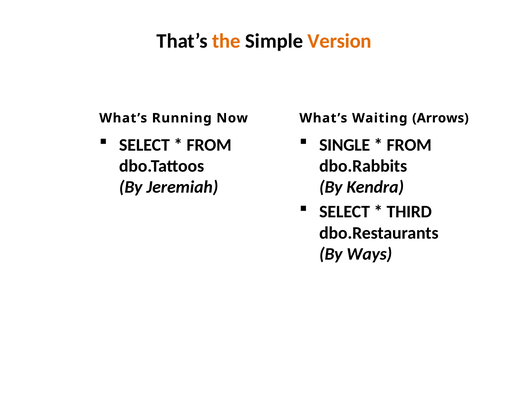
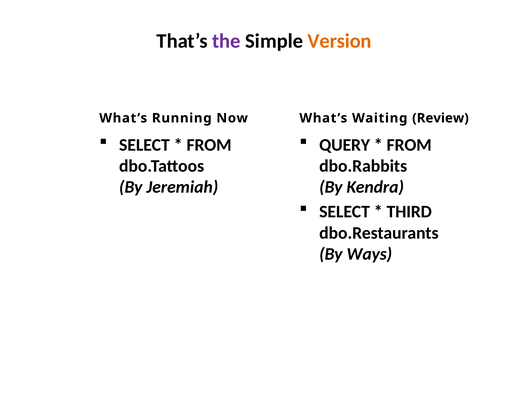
the colour: orange -> purple (226, 41)
Arrows: Arrows -> Review (440, 118)
SINGLE: SINGLE -> QUERY (345, 145)
